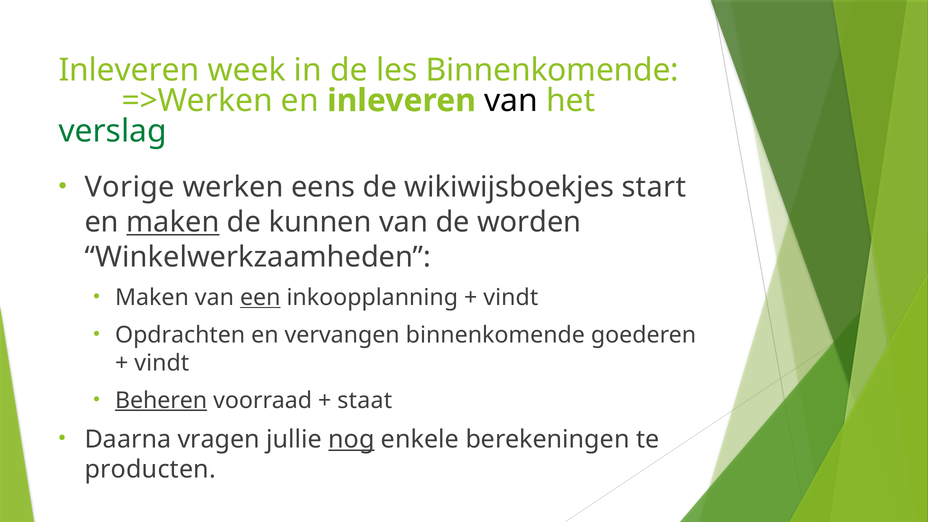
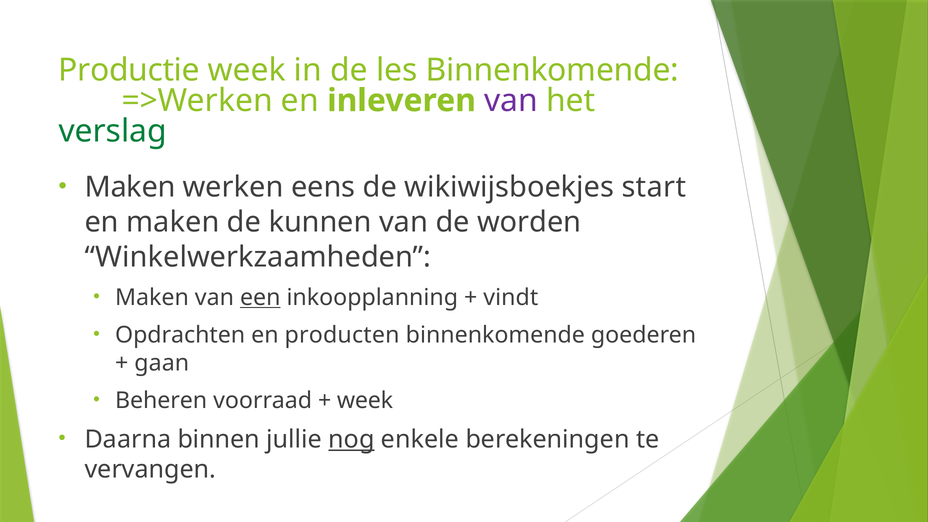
Inleveren: Inleveren -> Productie (129, 70)
van colour: black -> purple (511, 101)
Vorige: Vorige -> Maken (130, 187)
maken underline: present -> none (173, 222)
vervangen: vervangen -> producten (342, 335)
vindt: vindt -> gaan (162, 363)
Beheren underline: present -> none (161, 400)
staat: staat -> week (365, 400)
vragen: vragen -> binnen (219, 439)
producten: producten -> vervangen (150, 470)
